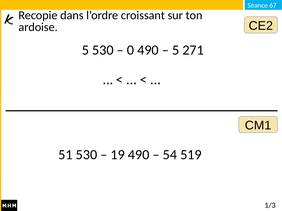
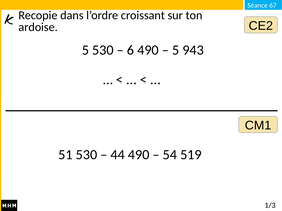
0: 0 -> 6 (131, 50)
271: 271 -> 943 (193, 50)
19: 19 -> 44 (118, 155)
